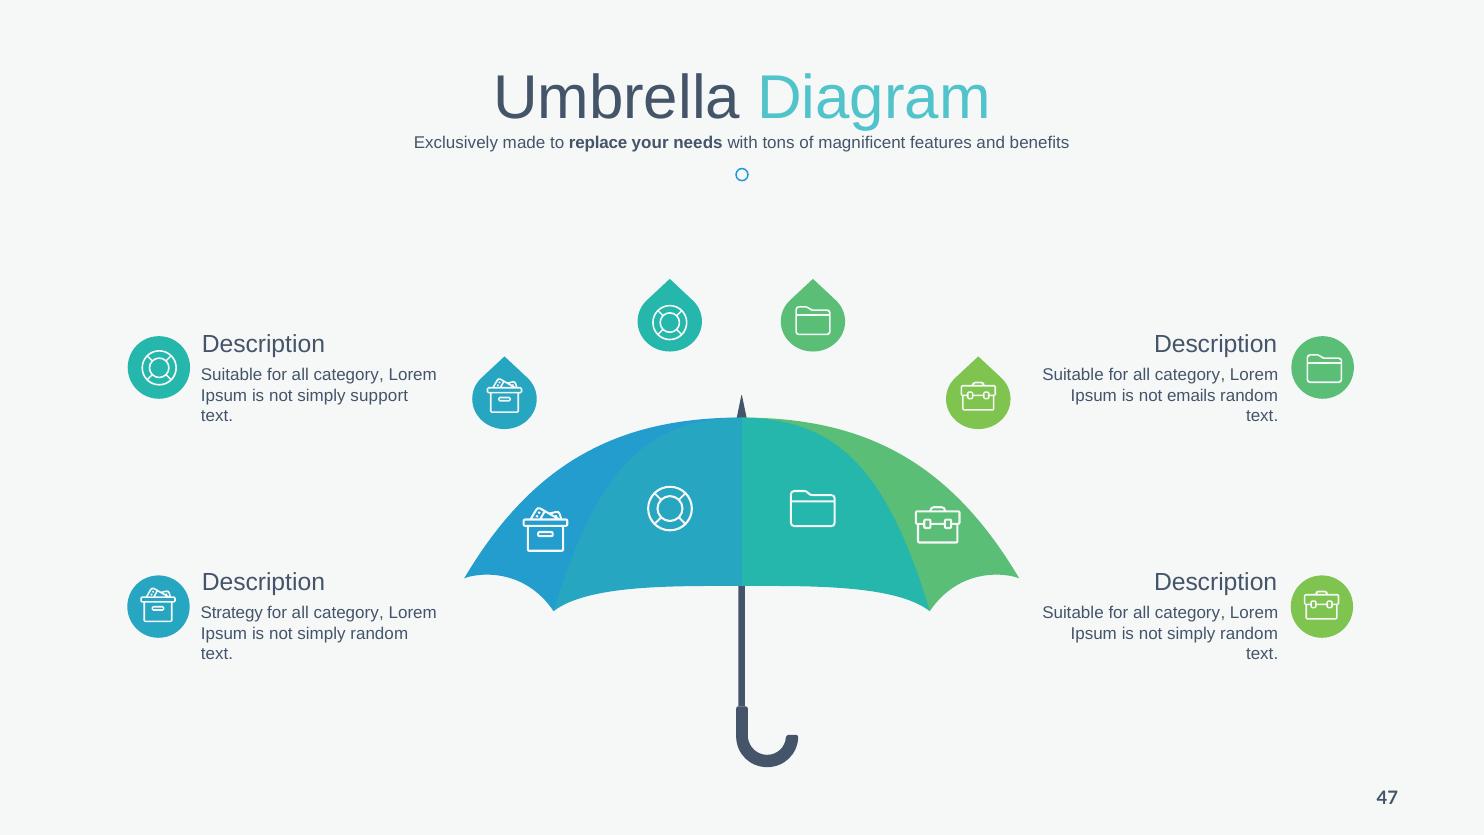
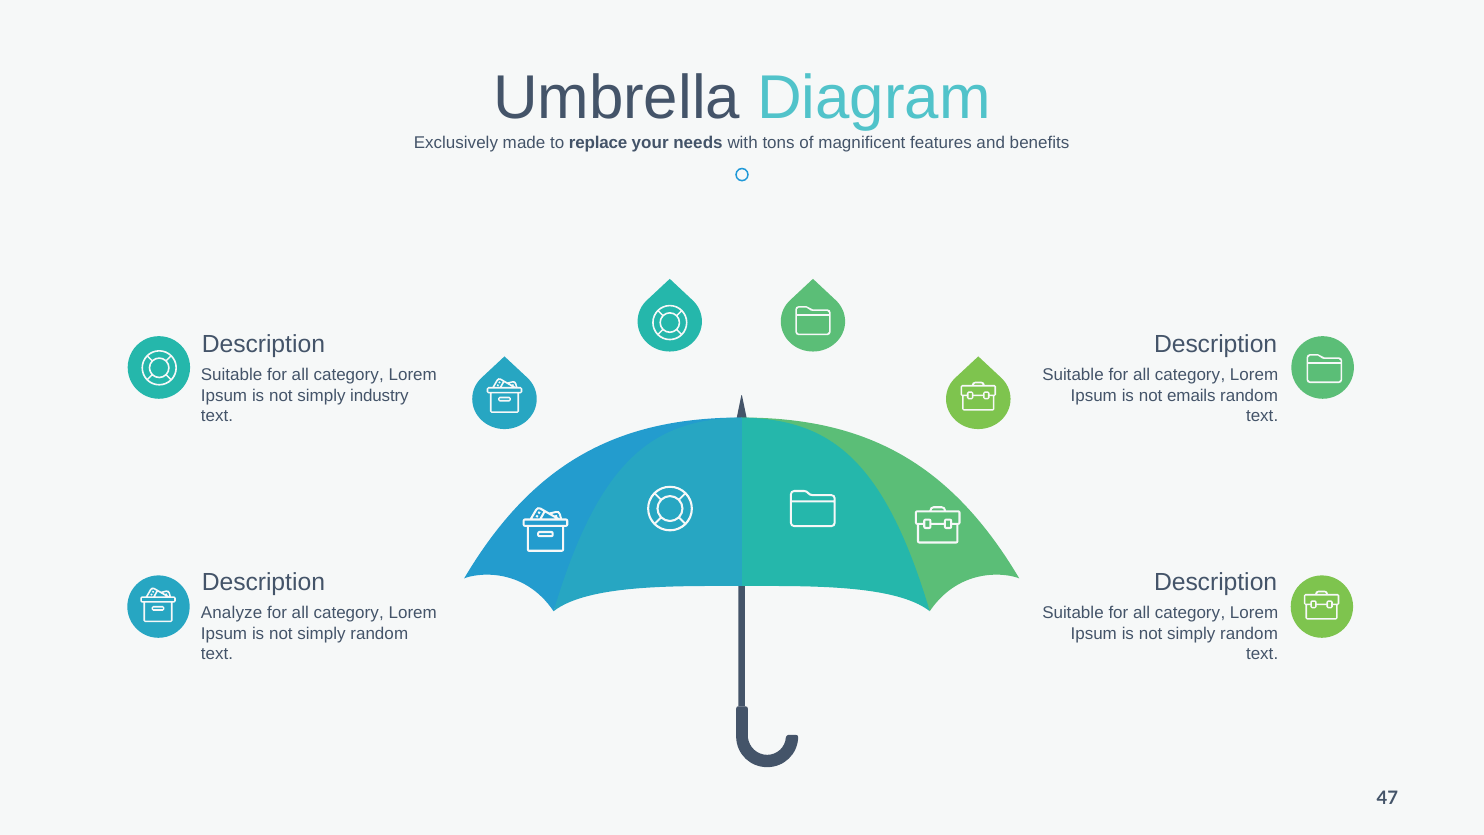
support: support -> industry (379, 396)
Strategy: Strategy -> Analyze (232, 613)
